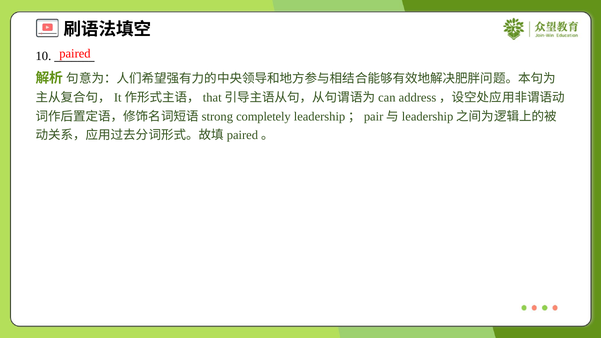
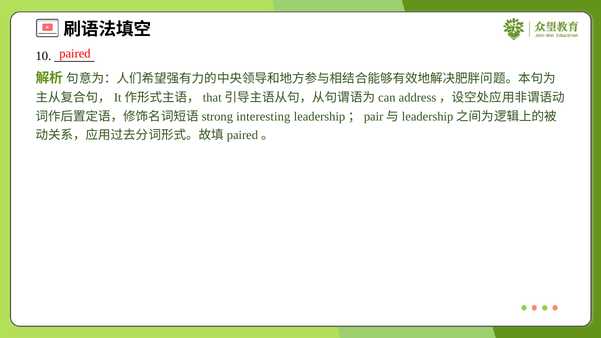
completely: completely -> interesting (263, 116)
